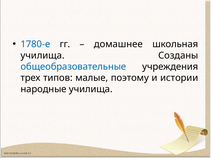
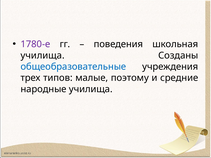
1780-е colour: blue -> purple (35, 44)
домашнее: домашнее -> поведения (118, 44)
истории: истории -> средние (179, 78)
